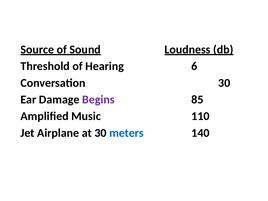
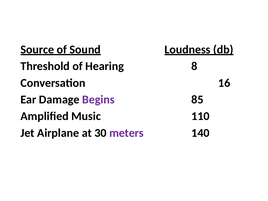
6: 6 -> 8 (194, 66)
Conversation 30: 30 -> 16 (224, 83)
meters colour: blue -> purple (126, 133)
